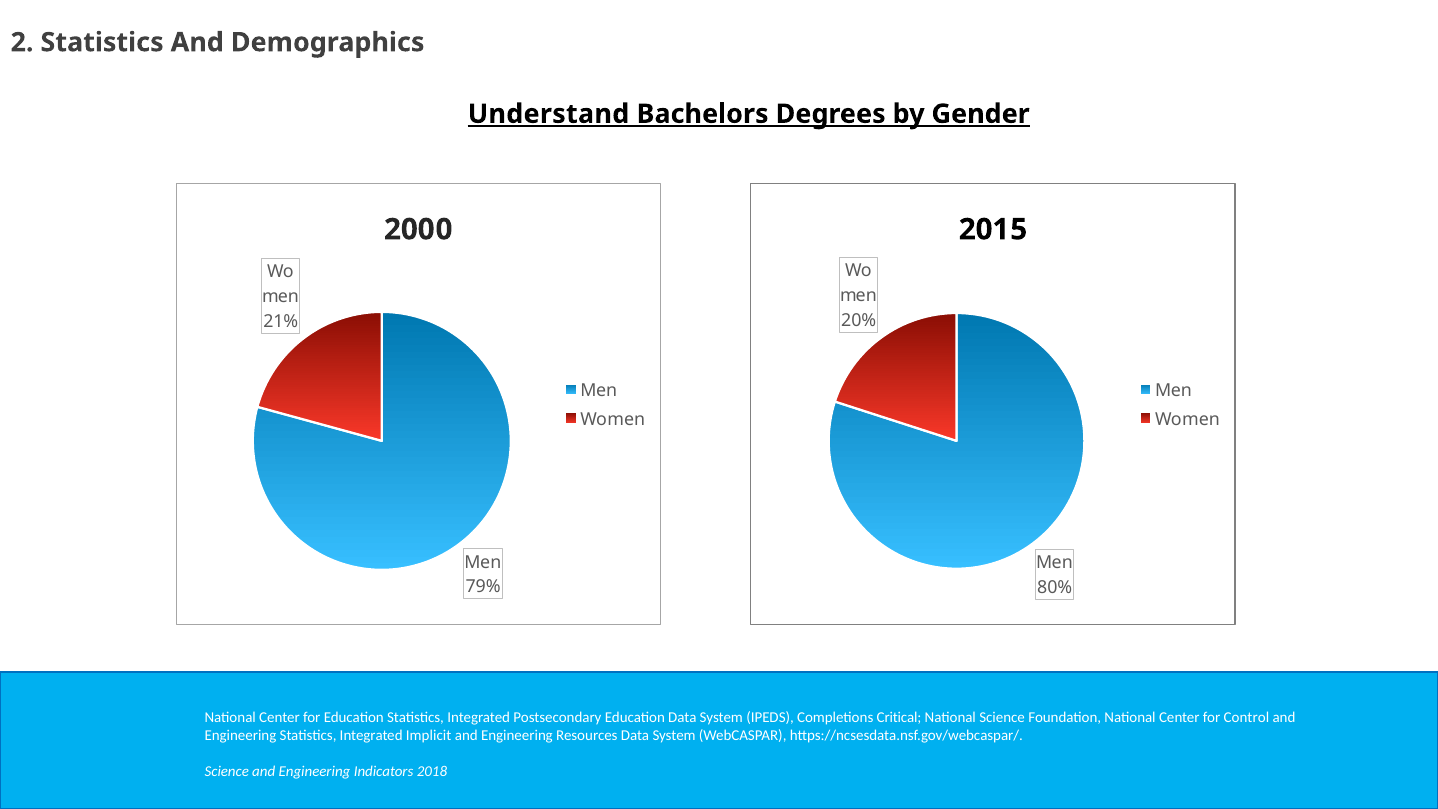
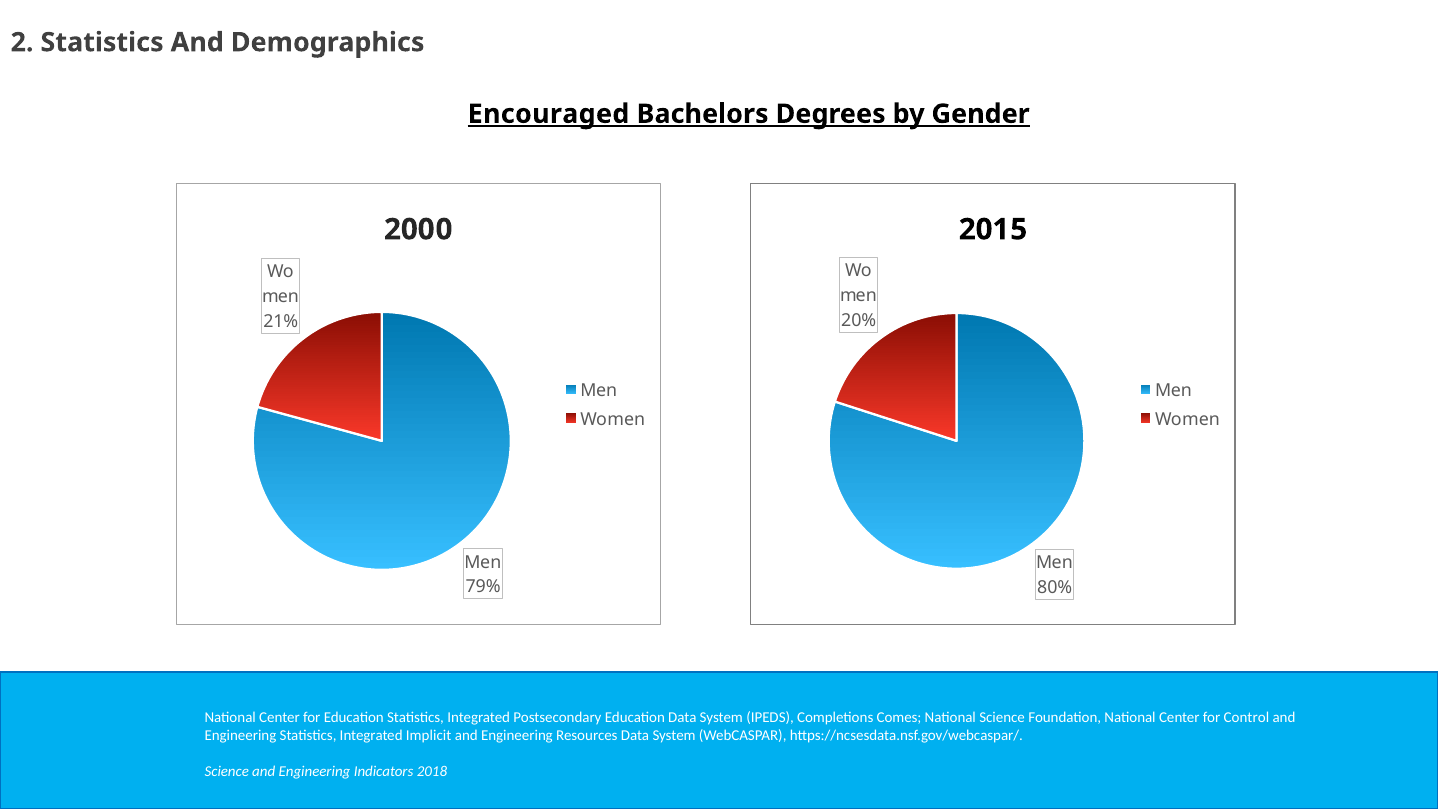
Understand: Understand -> Encouraged (549, 114)
Critical: Critical -> Comes (899, 718)
